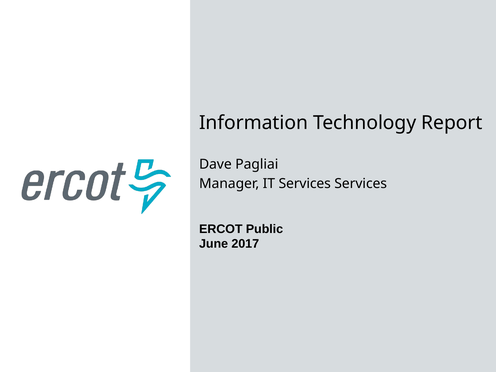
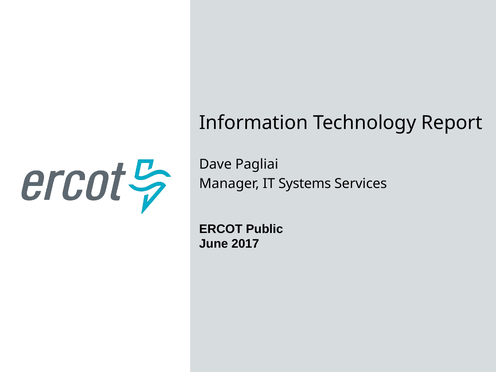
IT Services: Services -> Systems (305, 184)
